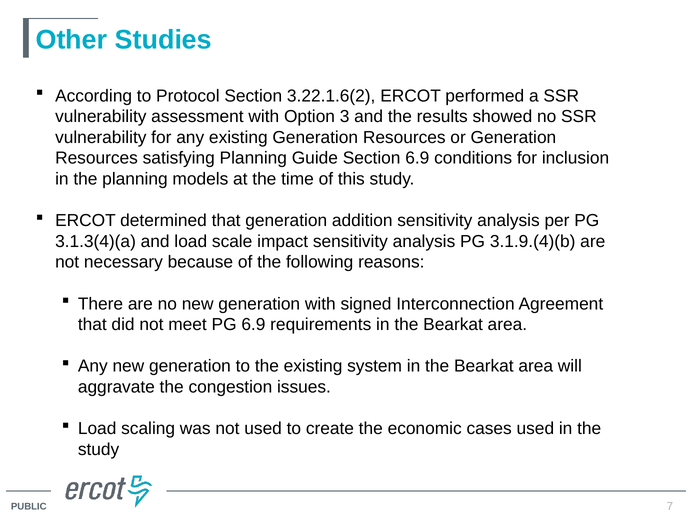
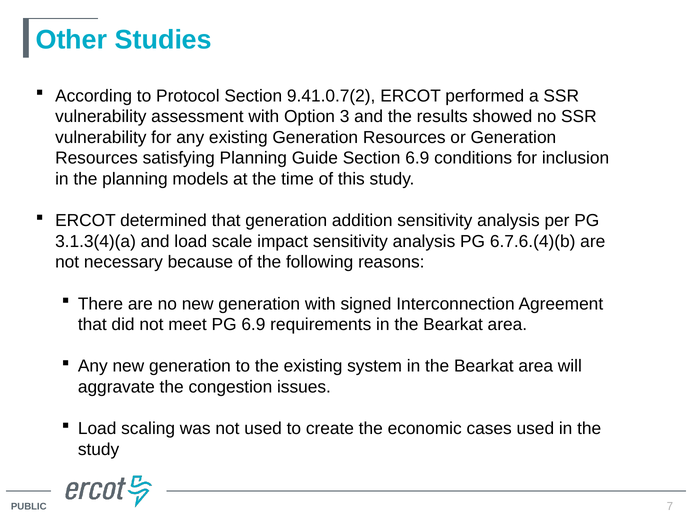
3.22.1.6(2: 3.22.1.6(2 -> 9.41.0.7(2 (331, 96)
3.1.9.(4)(b: 3.1.9.(4)(b -> 6.7.6.(4)(b (533, 241)
